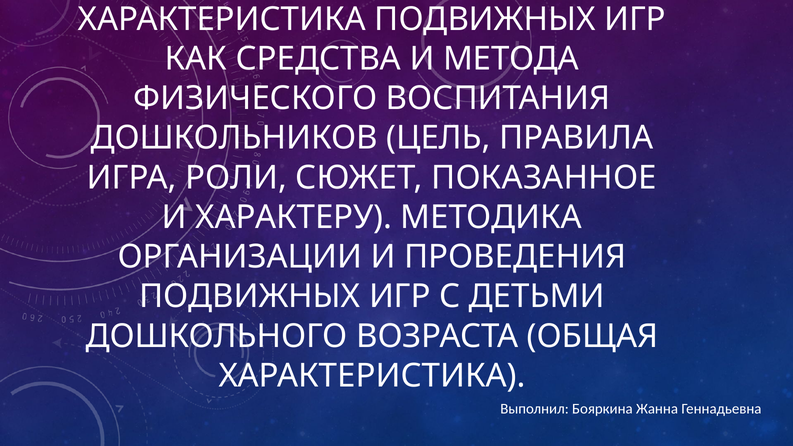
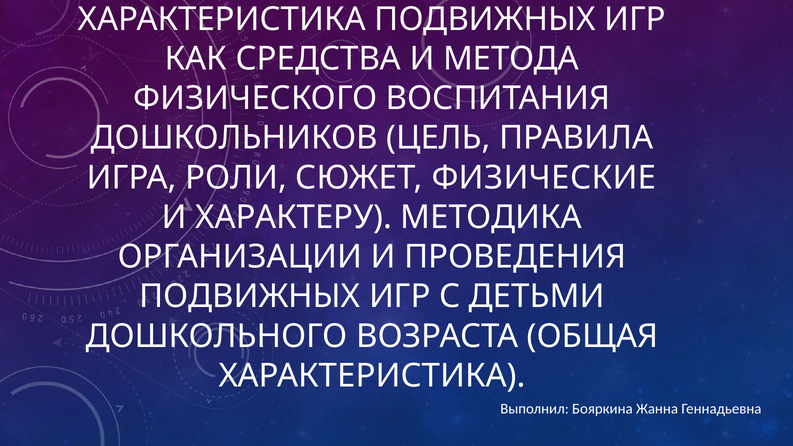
ПОКАЗАННОЕ: ПОКАЗАННОЕ -> ФИЗИЧЕСКИЕ (544, 178)
